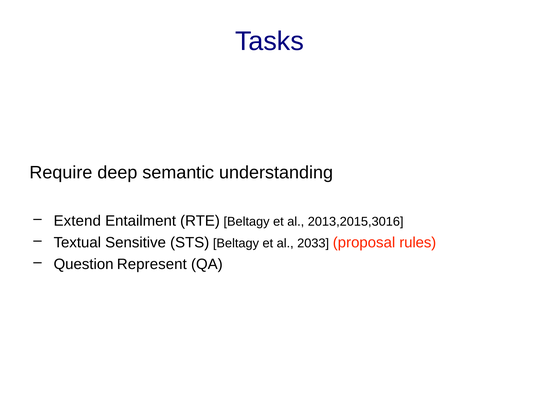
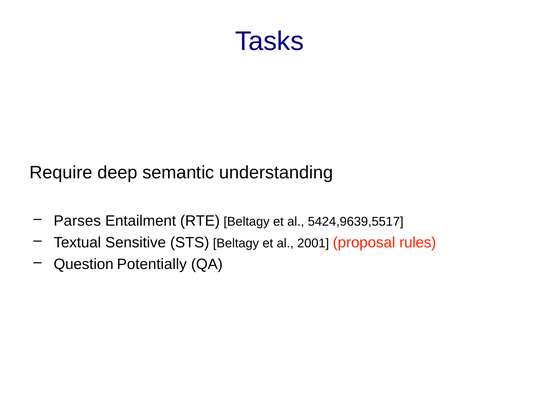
Extend: Extend -> Parses (77, 221)
2013,2015,3016: 2013,2015,3016 -> 5424,9639,5517 (356, 222)
2033: 2033 -> 2001 (313, 244)
Represent: Represent -> Potentially (152, 265)
